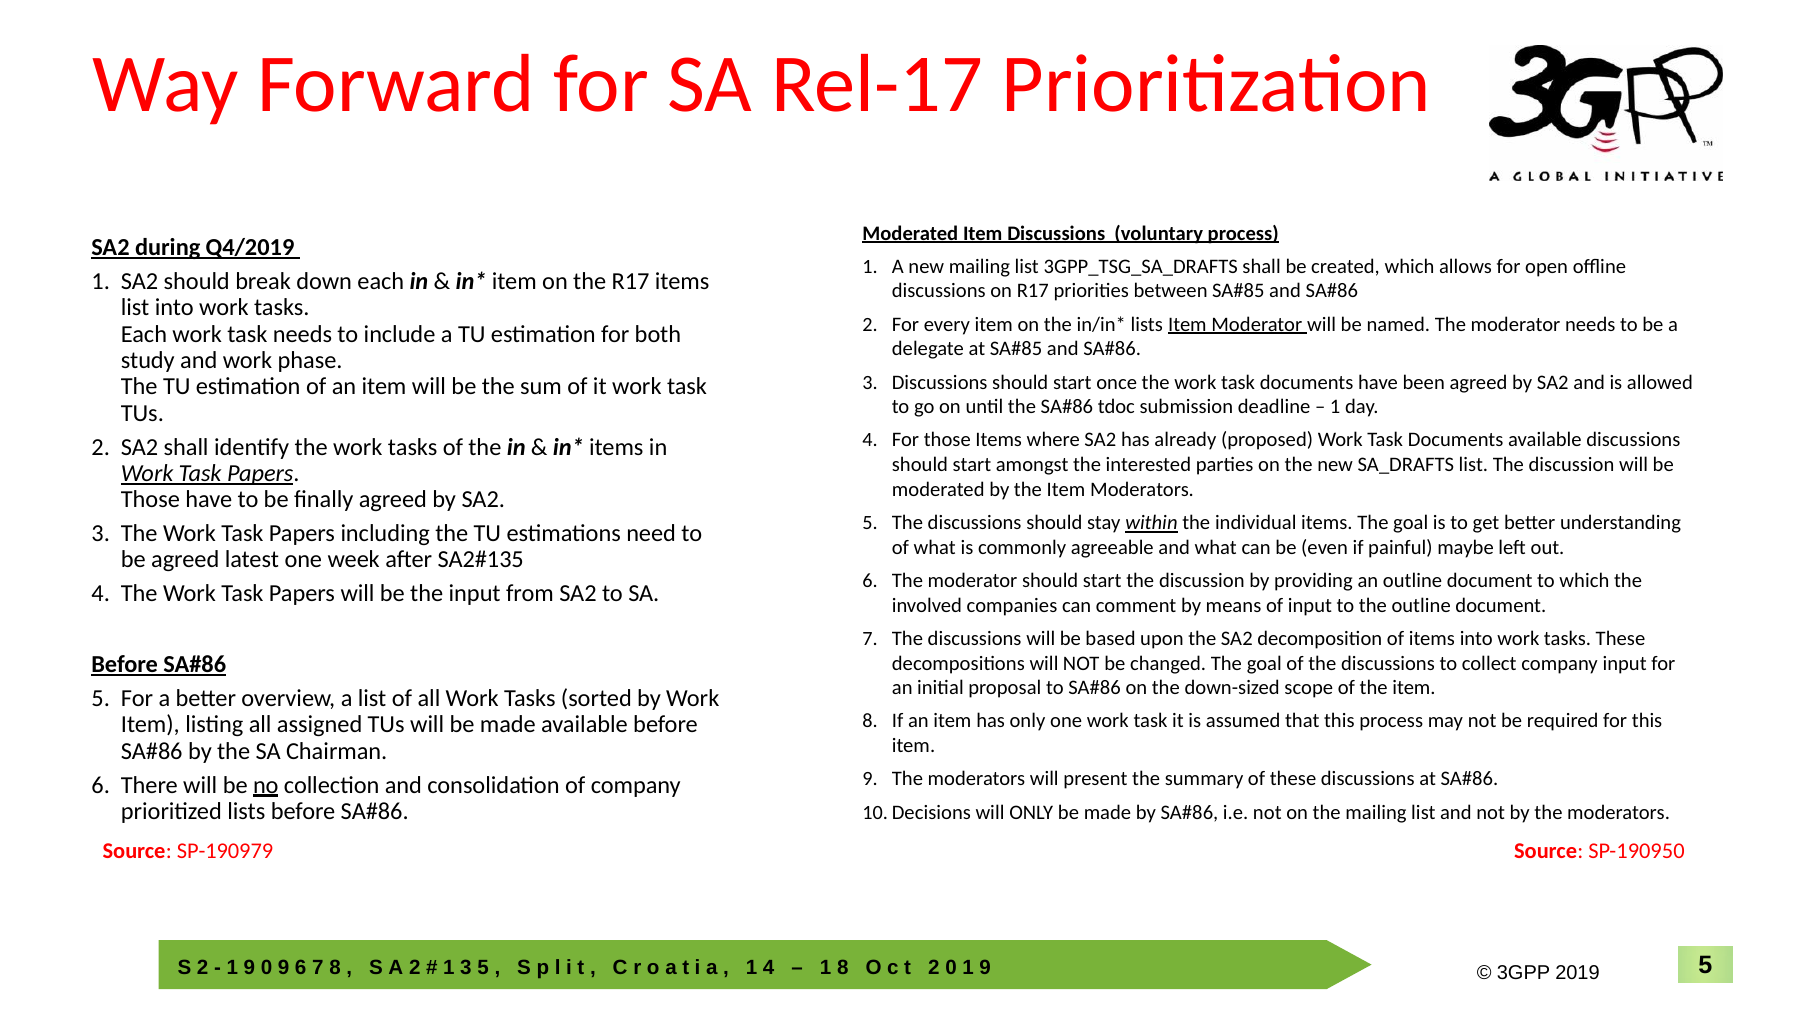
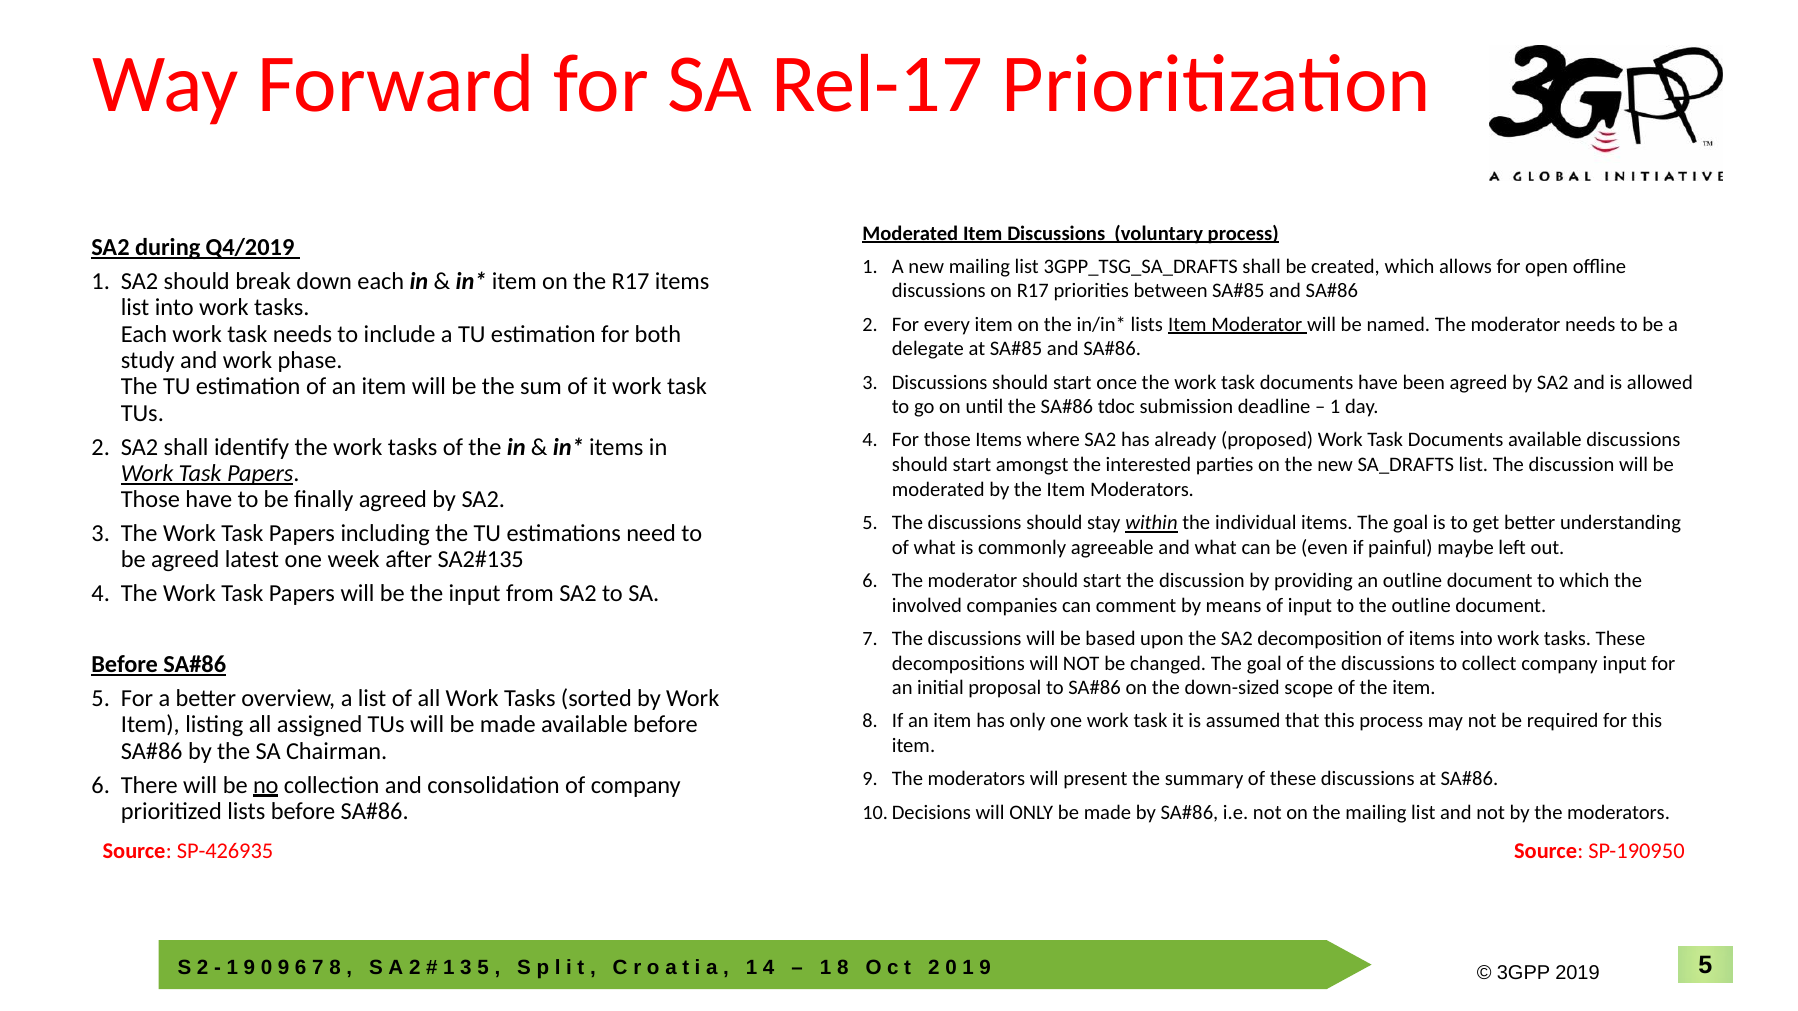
SP-190979: SP-190979 -> SP-426935 (225, 851)
